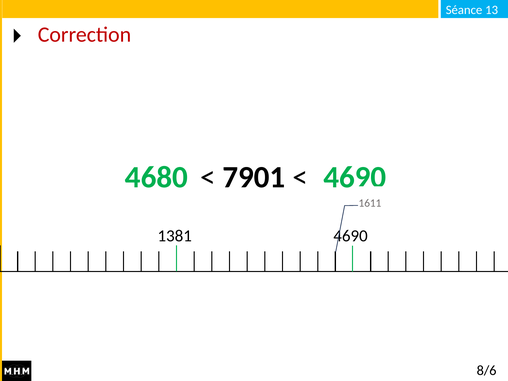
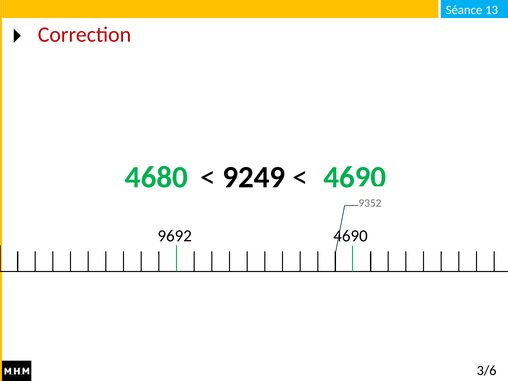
7901: 7901 -> 9249 (254, 177)
1611: 1611 -> 9352 (370, 203)
1381: 1381 -> 9692 (175, 236)
8/6: 8/6 -> 3/6 (487, 371)
